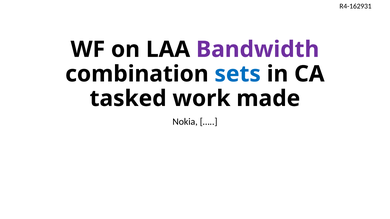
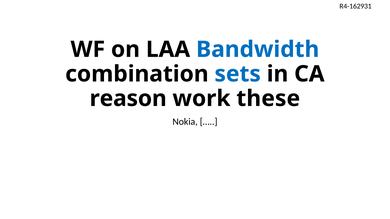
Bandwidth colour: purple -> blue (258, 50)
tasked: tasked -> reason (128, 99)
made: made -> these (268, 99)
